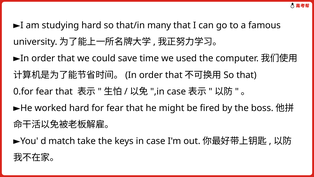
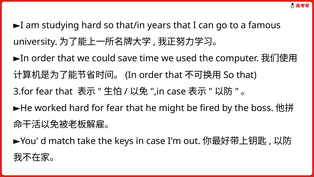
many: many -> years (159, 25)
0.for: 0.for -> 3.for (23, 91)
